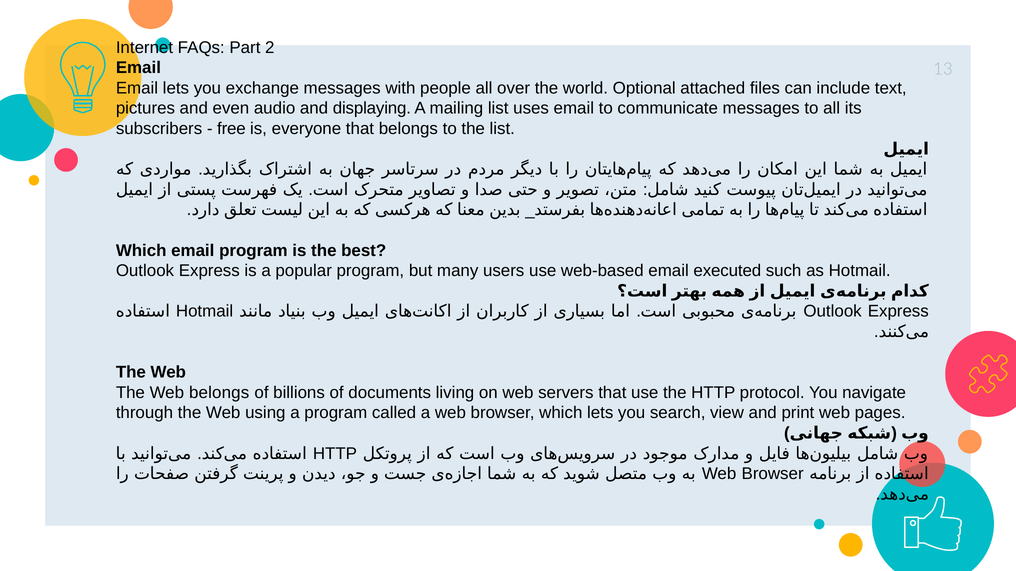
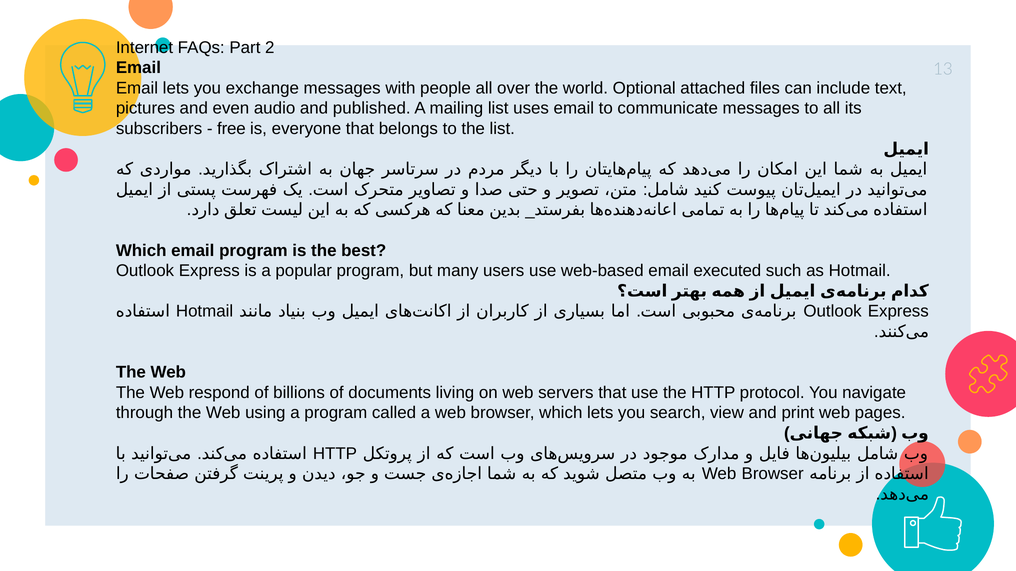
displaying: displaying -> published (372, 108)
Web belongs: belongs -> respond (219, 393)
